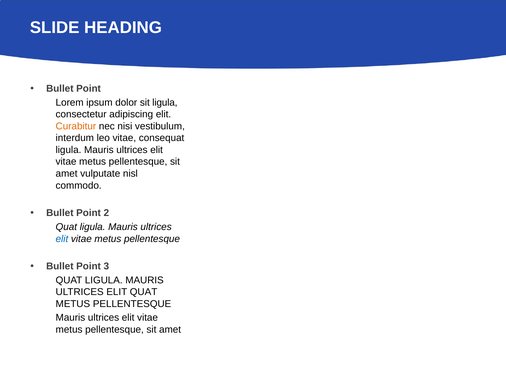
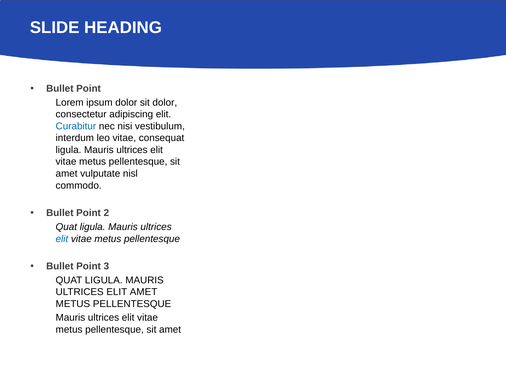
sit ligula: ligula -> dolor (165, 102)
Curabitur colour: orange -> blue (76, 126)
ELIT QUAT: QUAT -> AMET (144, 292)
